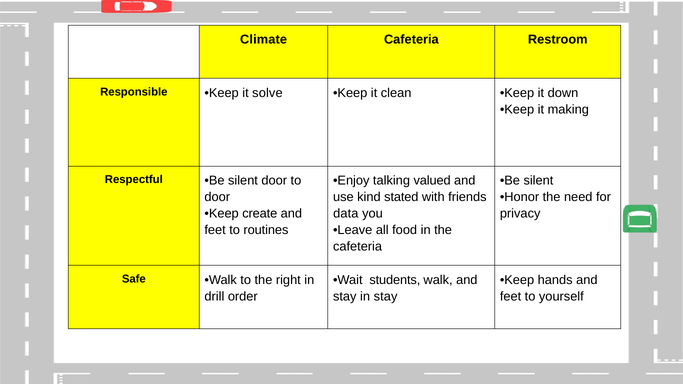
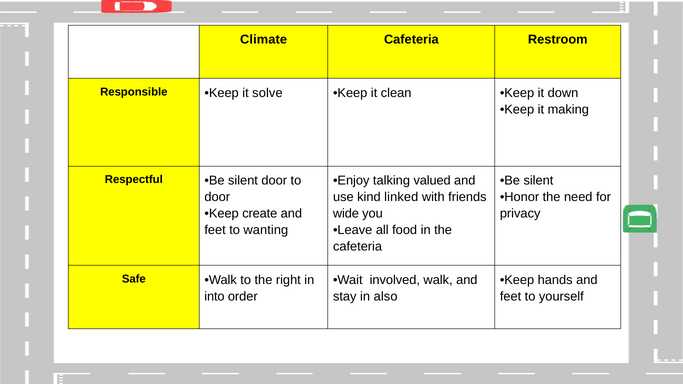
stated: stated -> linked (401, 197)
data: data -> wide (346, 214)
routines: routines -> wanting (266, 230)
students: students -> involved (395, 280)
drill: drill -> into (214, 297)
in stay: stay -> also (386, 297)
